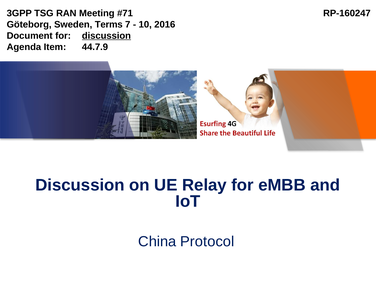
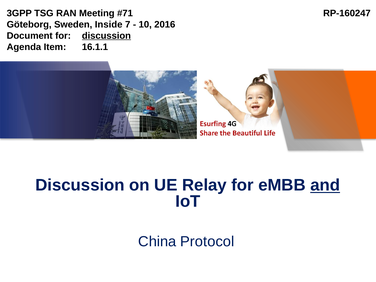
Terms: Terms -> Inside (109, 24)
44.7.9: 44.7.9 -> 16.1.1 (95, 47)
and underline: none -> present (325, 185)
